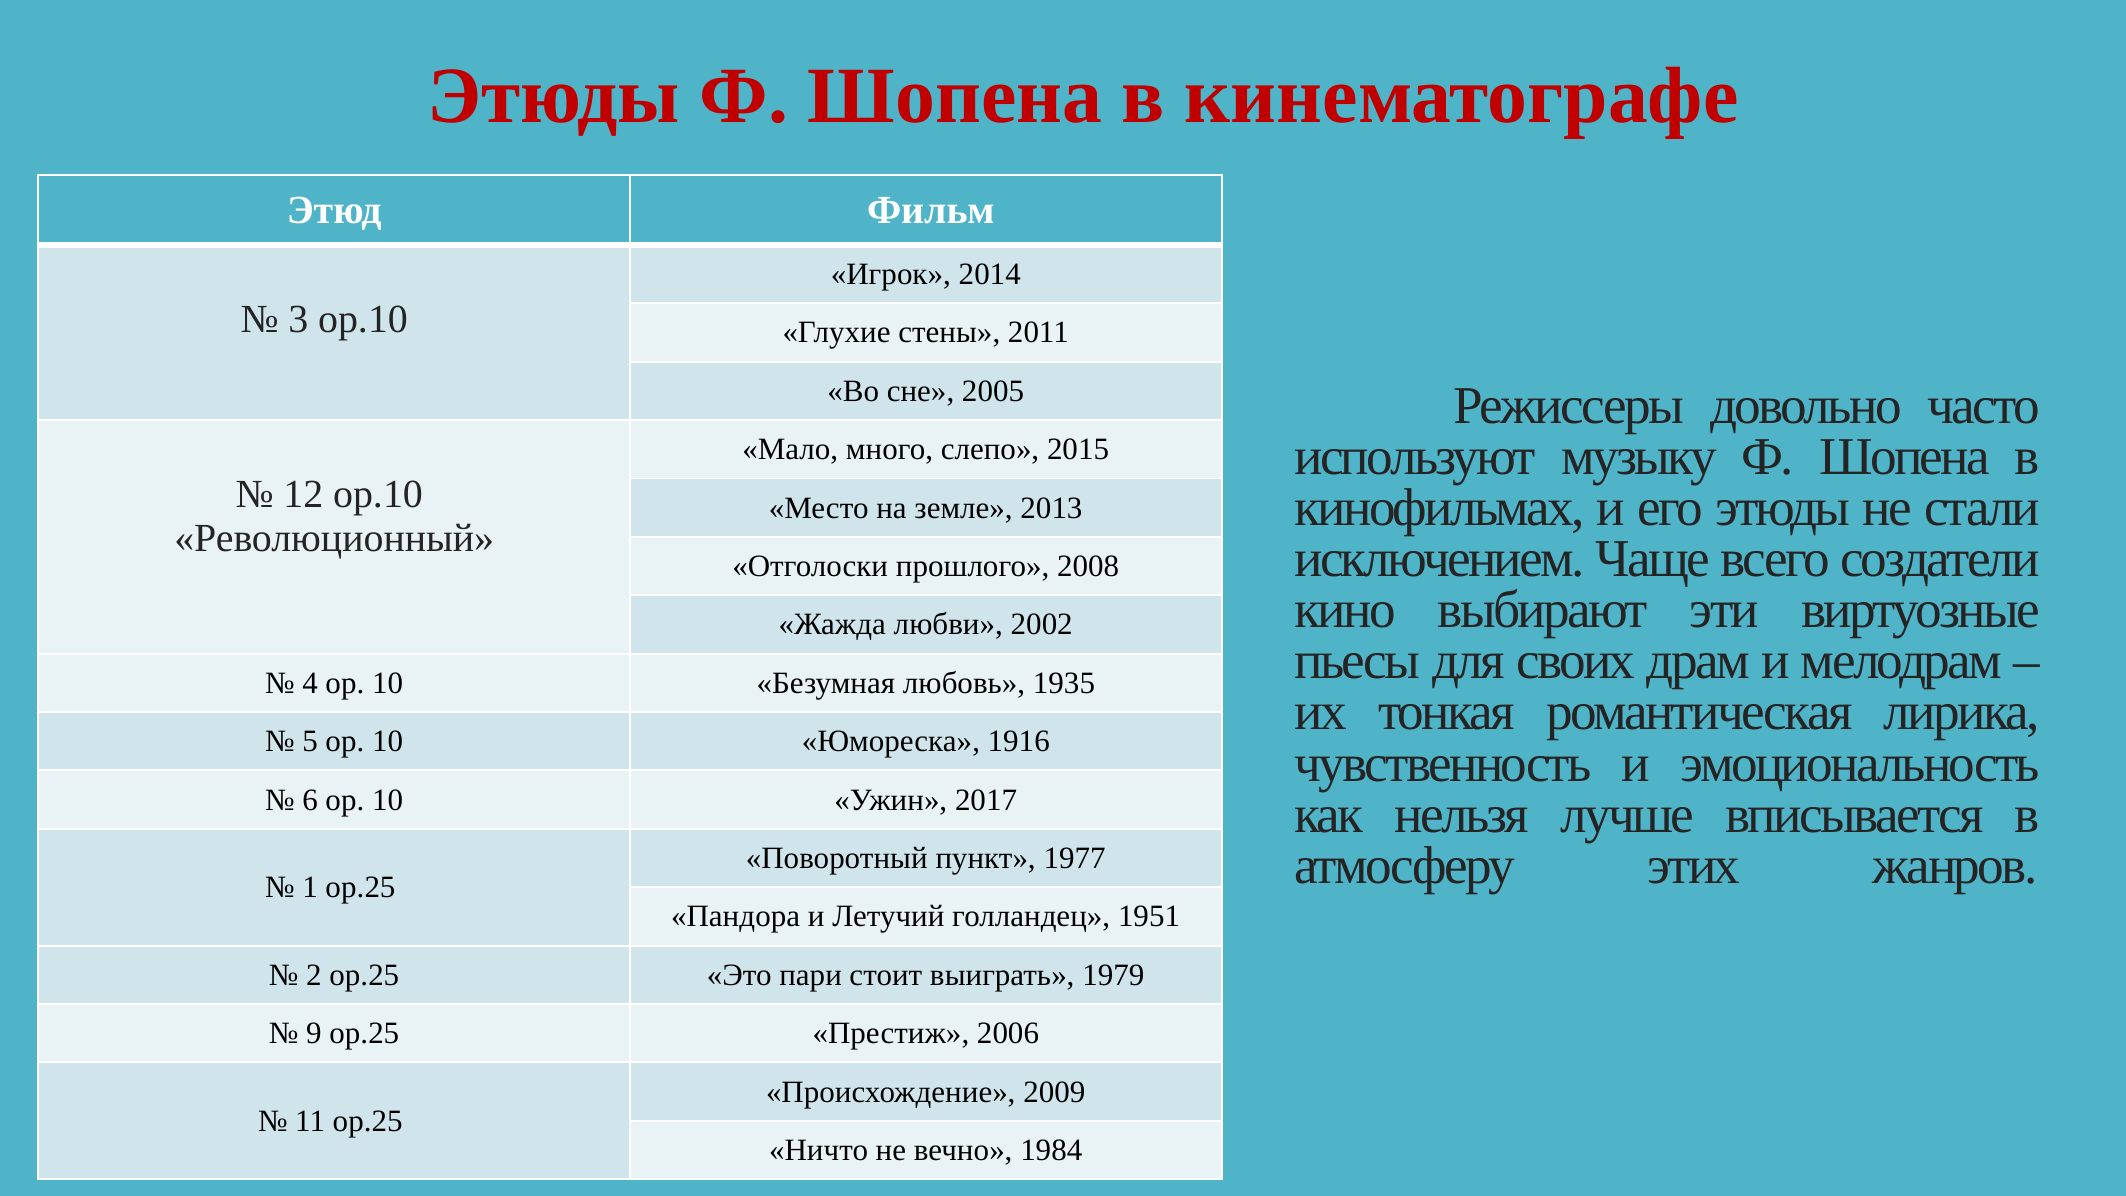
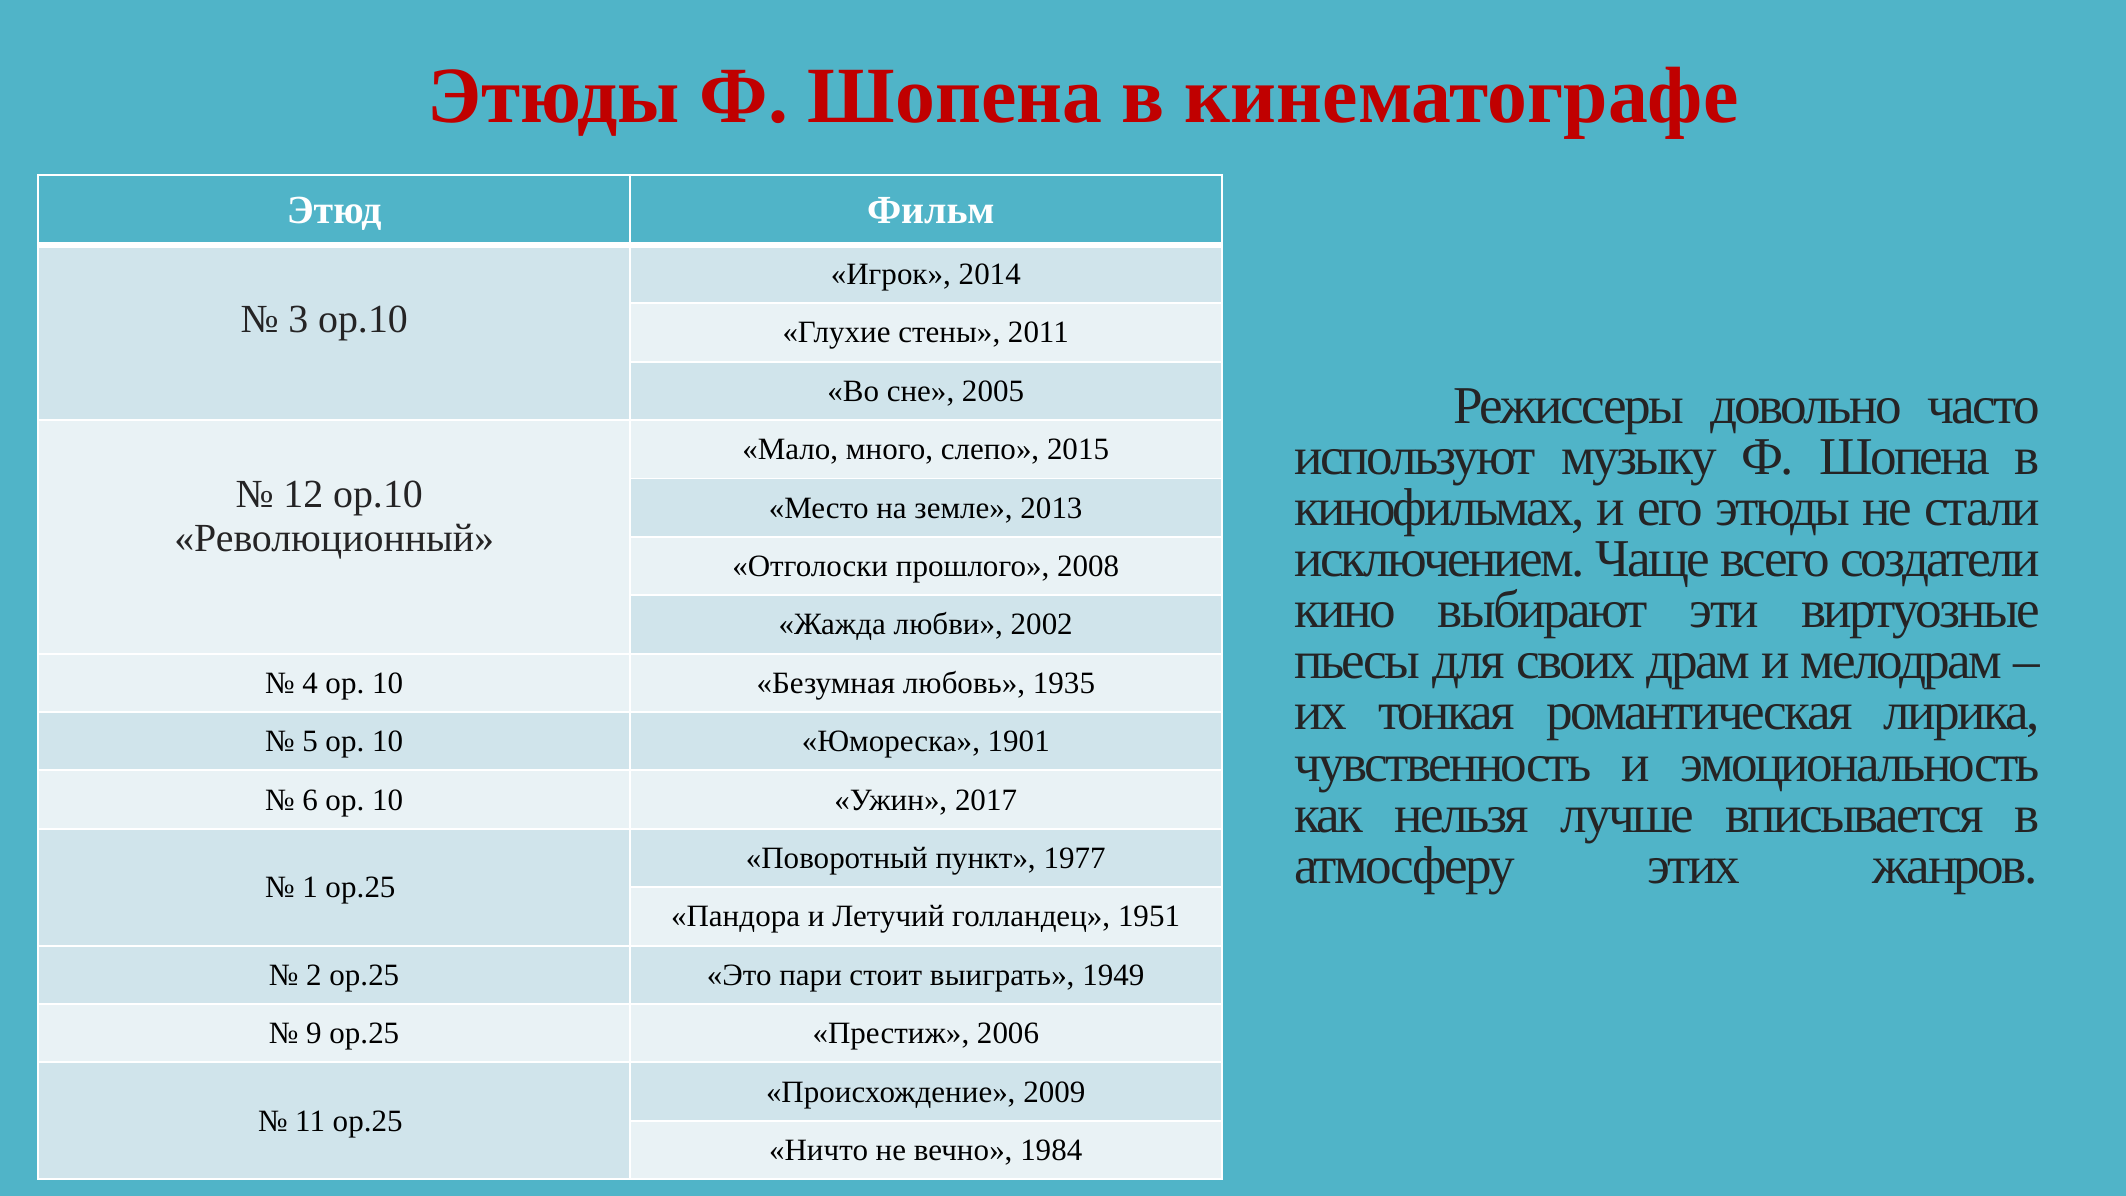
1916: 1916 -> 1901 (1019, 741)
1979: 1979 -> 1949 (1113, 975)
